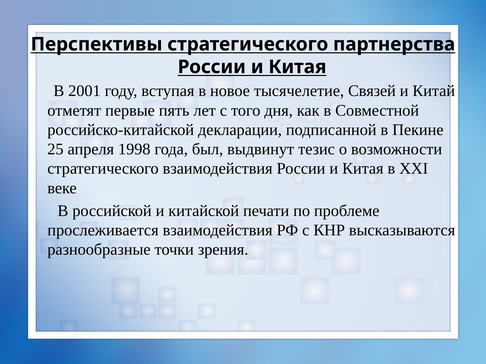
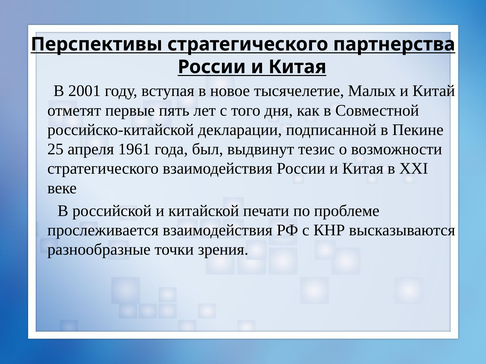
Связей: Связей -> Малых (372, 91)
1998: 1998 -> 1961 (134, 149)
